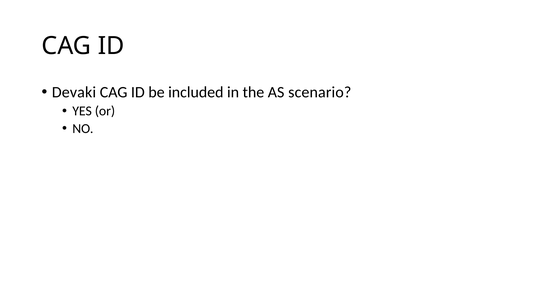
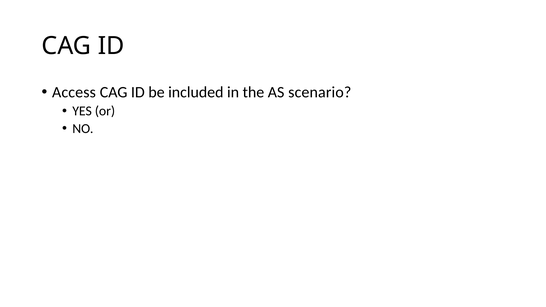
Devaki: Devaki -> Access (74, 92)
